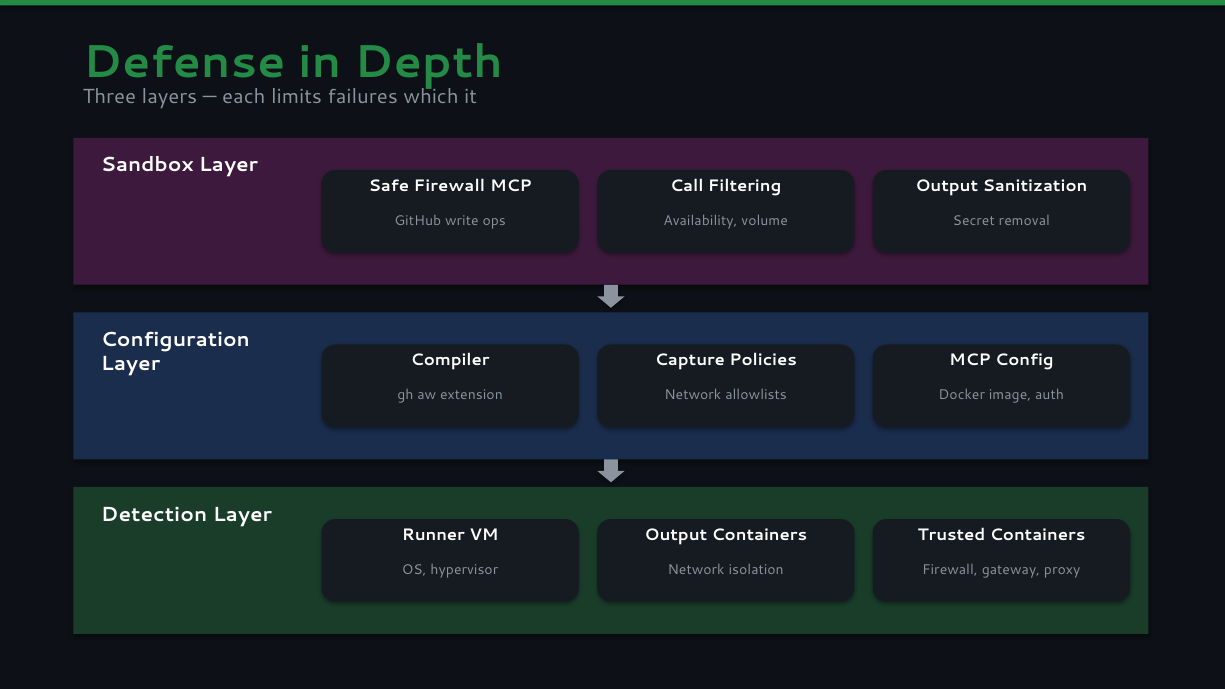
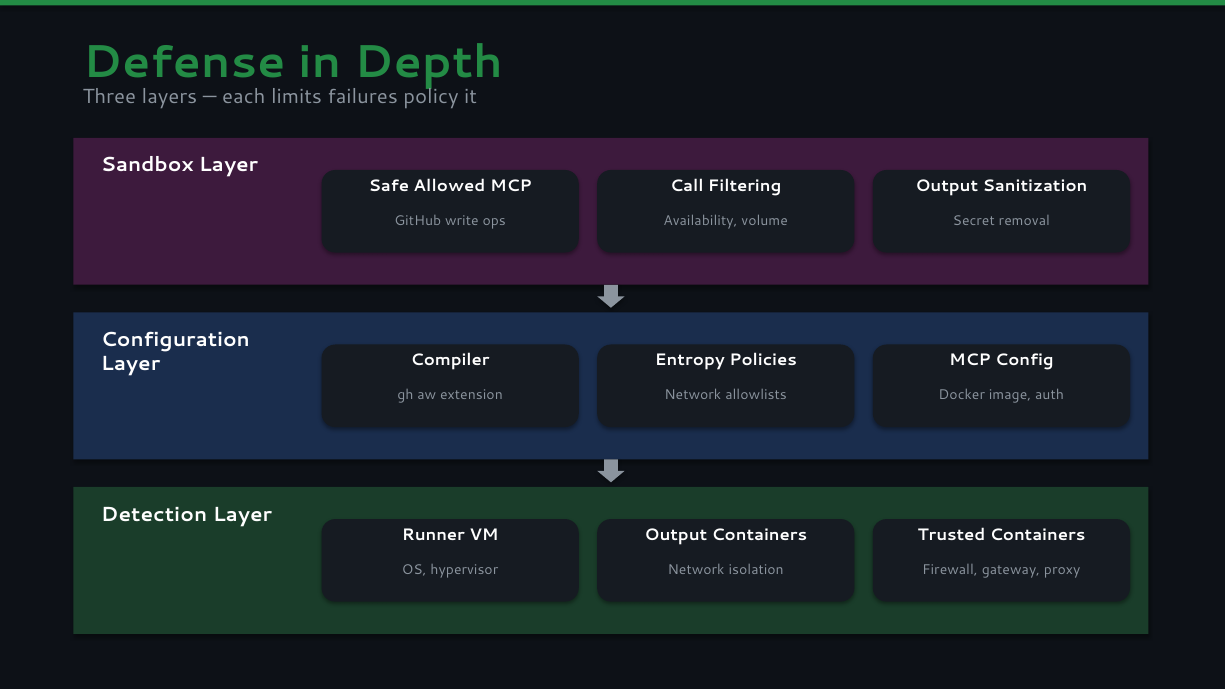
which: which -> policy (431, 96)
Safe Firewall: Firewall -> Allowed (449, 186)
Capture: Capture -> Entropy (690, 360)
